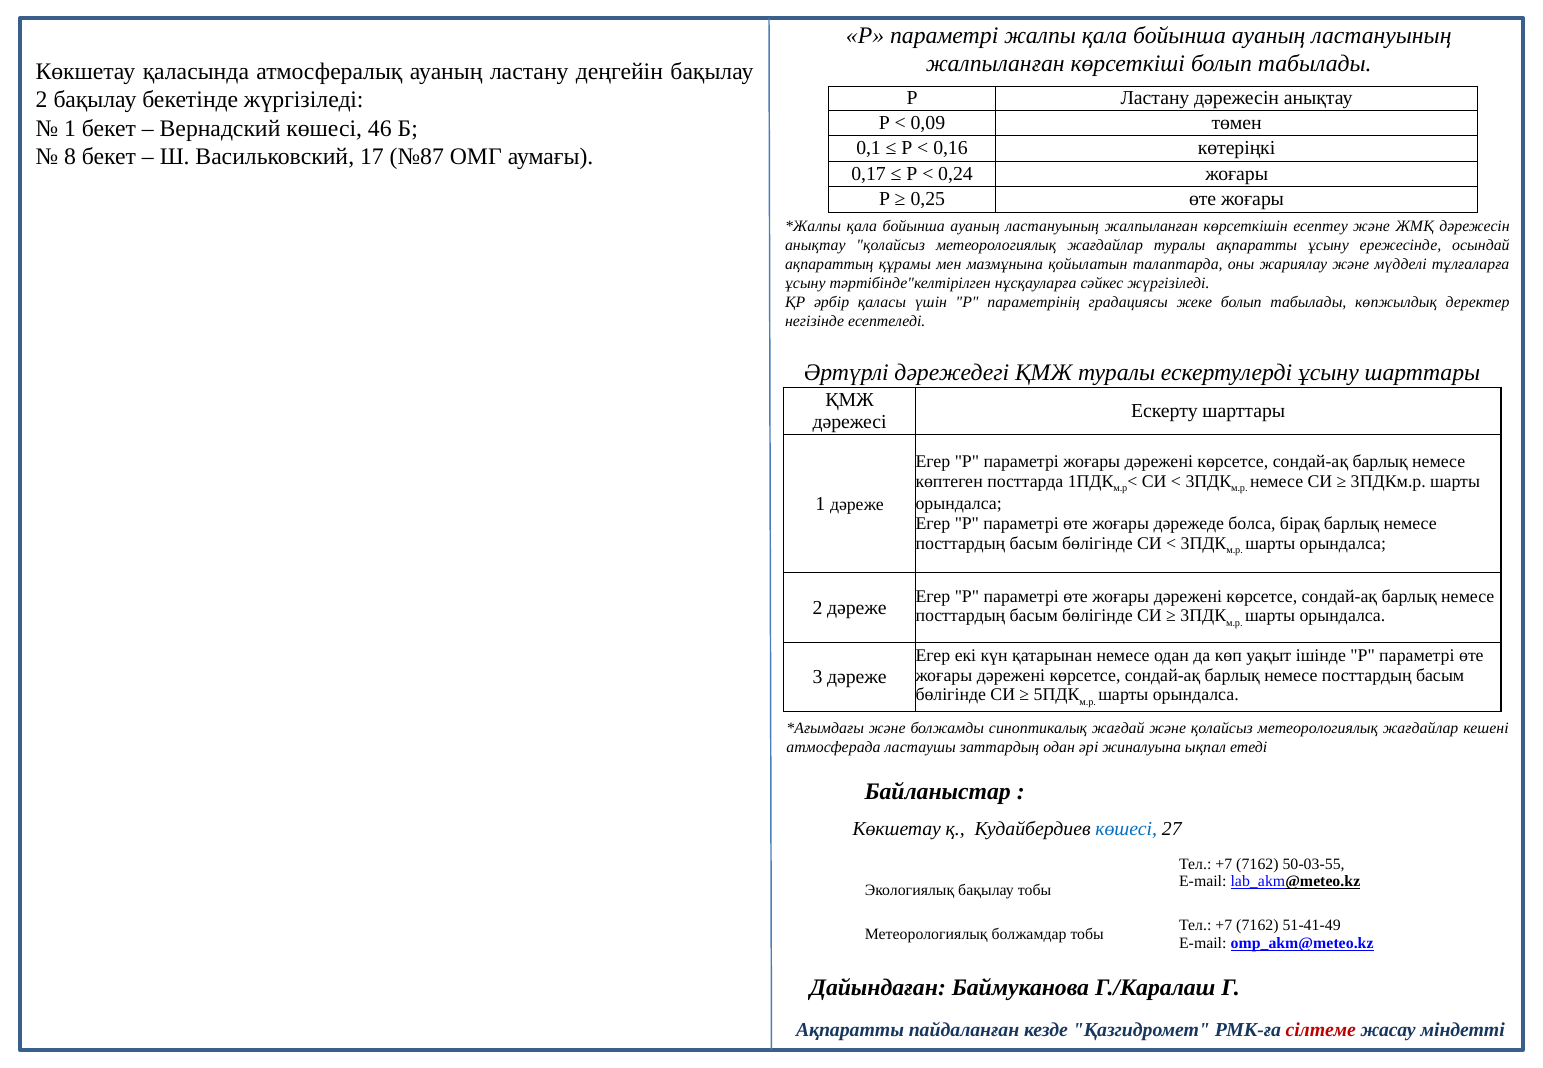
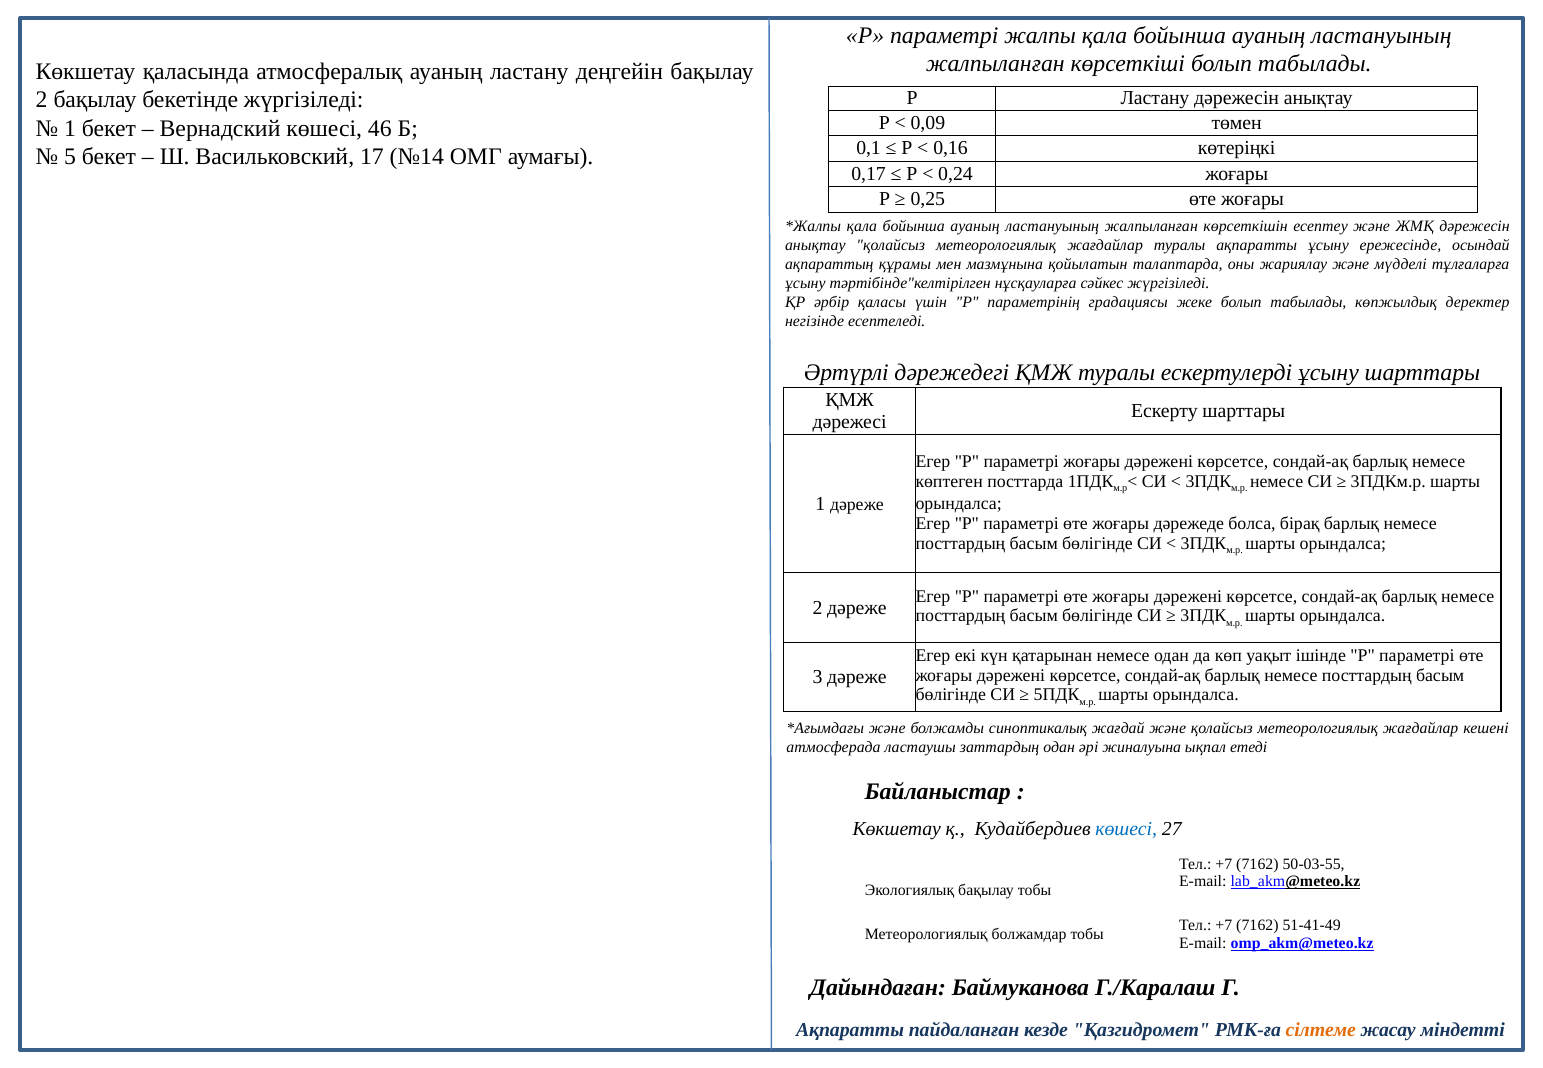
8: 8 -> 5 (70, 157)
№87: №87 -> №14 (417, 157)
сілтеме colour: red -> orange (1321, 1031)
